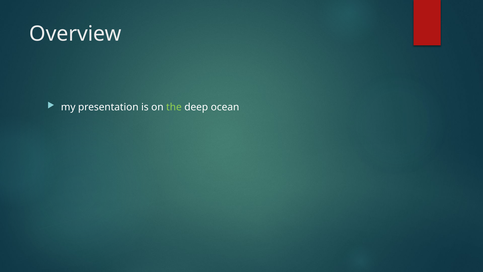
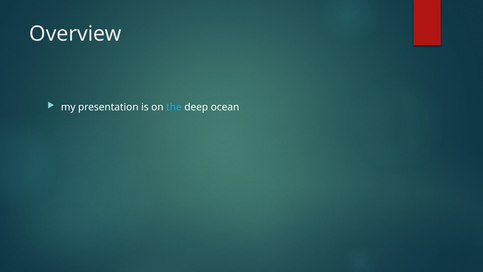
the colour: light green -> light blue (174, 107)
